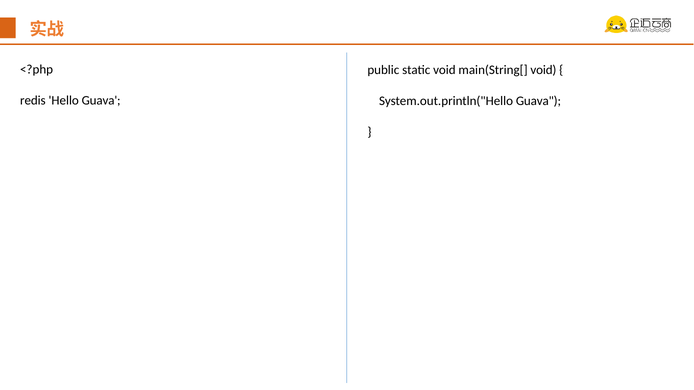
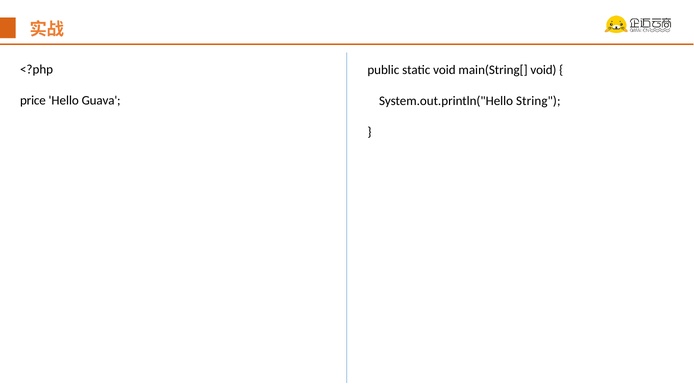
redis: redis -> price (33, 101)
System.out.println("Hello Guava: Guava -> String (538, 101)
